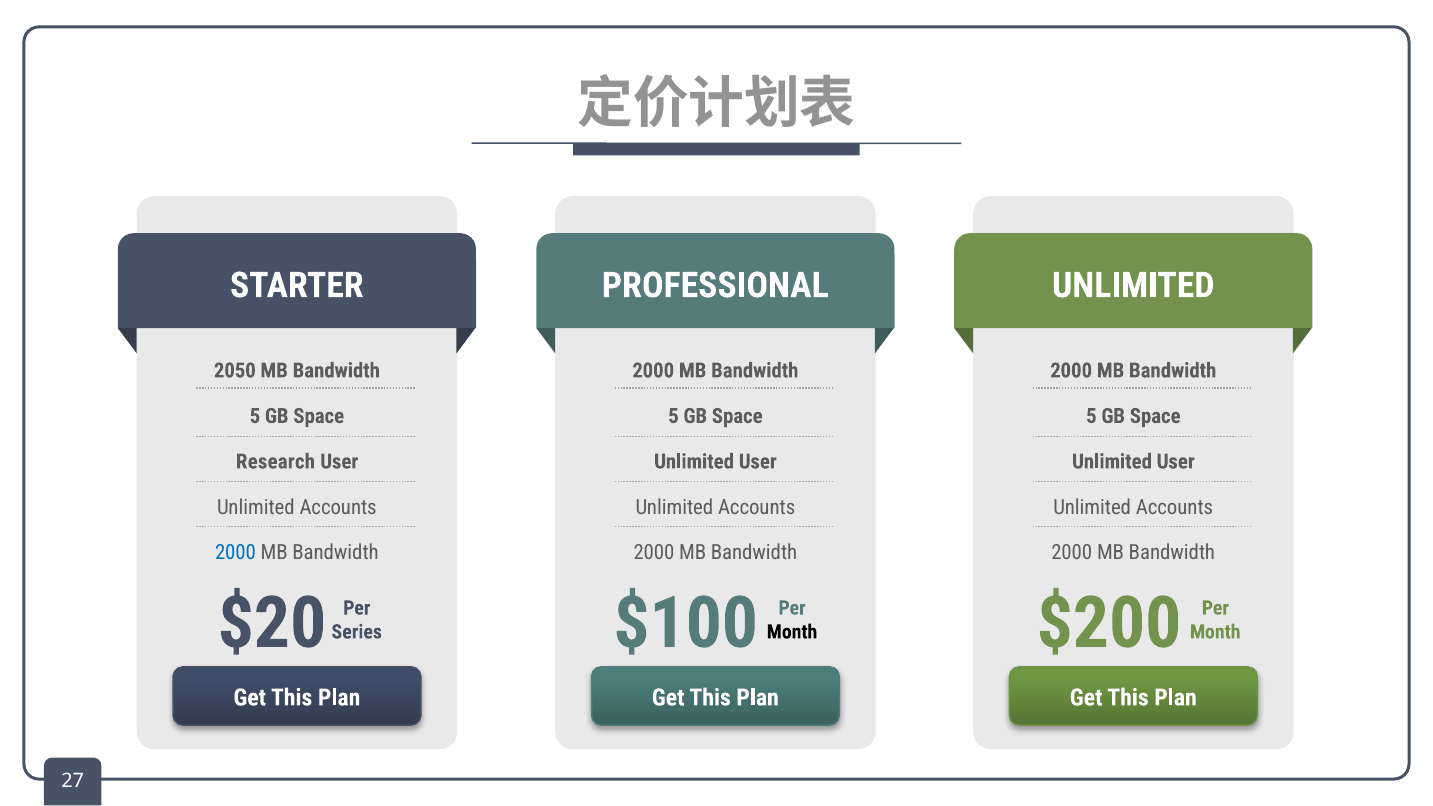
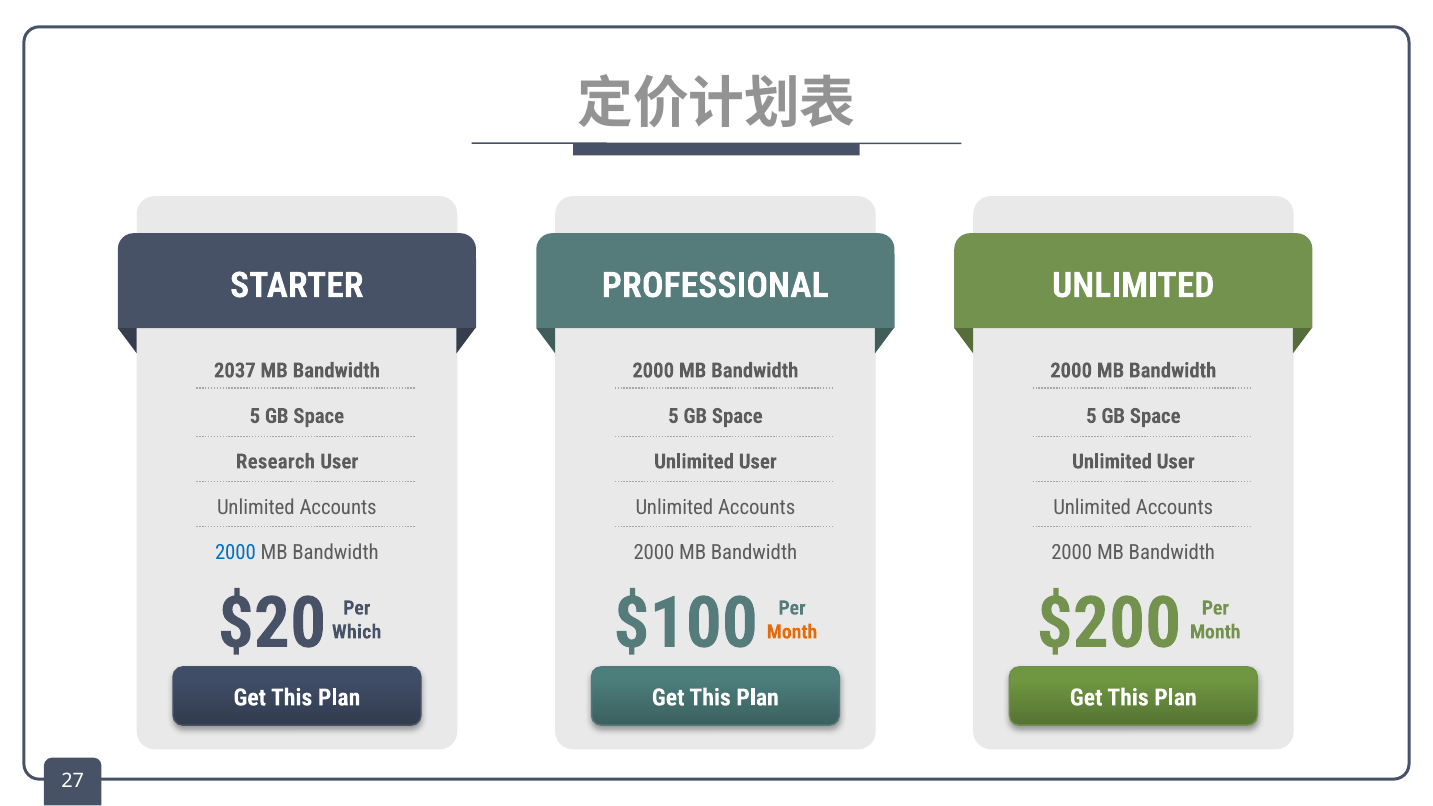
2050: 2050 -> 2037 (235, 371)
Series: Series -> Which (357, 632)
Month colour: black -> orange (792, 632)
